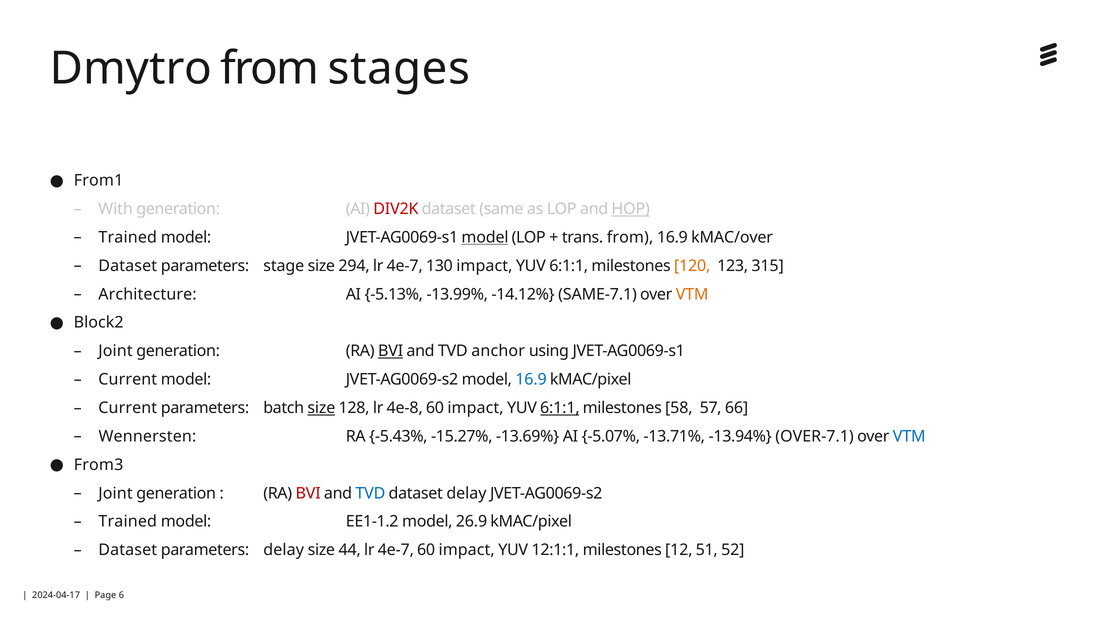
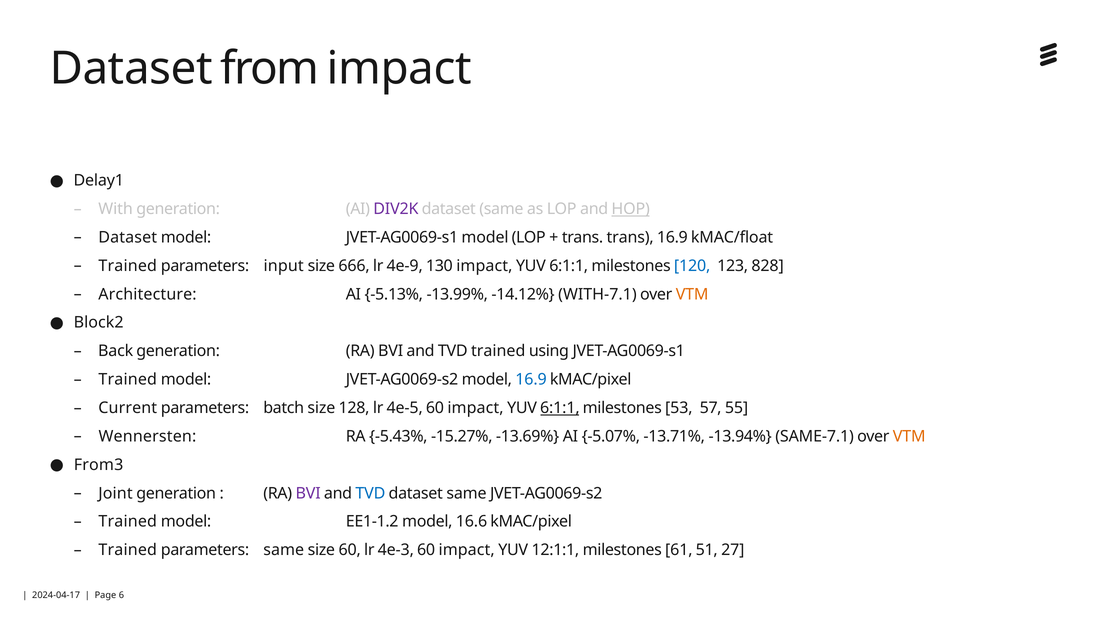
Dmytro: Dmytro -> Dataset (131, 68)
from stages: stages -> impact (399, 68)
From1: From1 -> Delay1 (99, 180)
DIV2K colour: red -> purple (396, 209)
Trained: Trained -> Dataset (128, 237)
model underline: present -> none (485, 237)
trans from: from -> trans (630, 237)
kMAC/over: kMAC/over -> kMAC/float (732, 237)
Dataset: Dataset -> Trained (128, 266)
stage: stage -> input (284, 266)
294: 294 -> 666 (354, 266)
4e-7: 4e-7 -> 4e-9 (405, 266)
120 colour: orange -> blue (692, 266)
315: 315 -> 828 (768, 266)
SAME-7.1: SAME-7.1 -> WITH-7.1 (597, 294)
Joint: Joint -> Back (116, 351)
BVI underline: present -> none (391, 351)
TVD anchor: anchor -> trained (498, 351)
Current: Current -> Trained (128, 379)
size underline: present -> none (321, 408)
4e-8: 4e-8 -> 4e-5 (405, 408)
58: 58 -> 53 (679, 408)
66: 66 -> 55 (737, 408)
OVER-7.1: OVER-7.1 -> SAME-7.1 (815, 436)
VTM colour: blue -> orange (909, 436)
BVI colour: red -> purple (308, 493)
delay: delay -> same (467, 493)
26.9: 26.9 -> 16.6 (472, 521)
Dataset: Dataset -> Trained (128, 550)
parameters delay: delay -> same (284, 550)
size 44: 44 -> 60 (350, 550)
4e-7: 4e-7 -> 4e-3 (396, 550)
12: 12 -> 61 (679, 550)
52: 52 -> 27 (733, 550)
